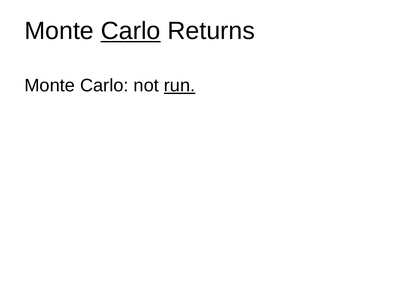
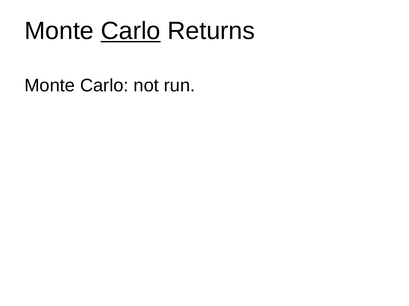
run underline: present -> none (180, 86)
